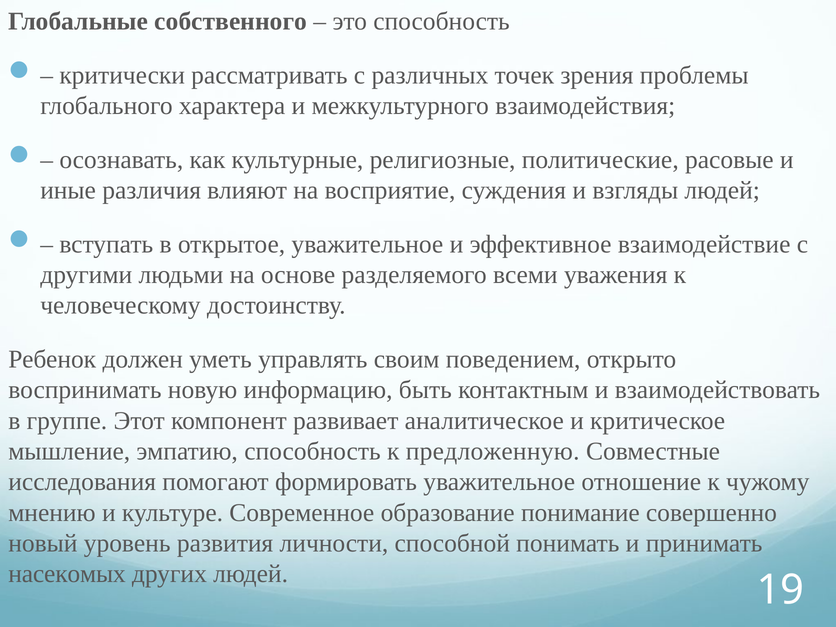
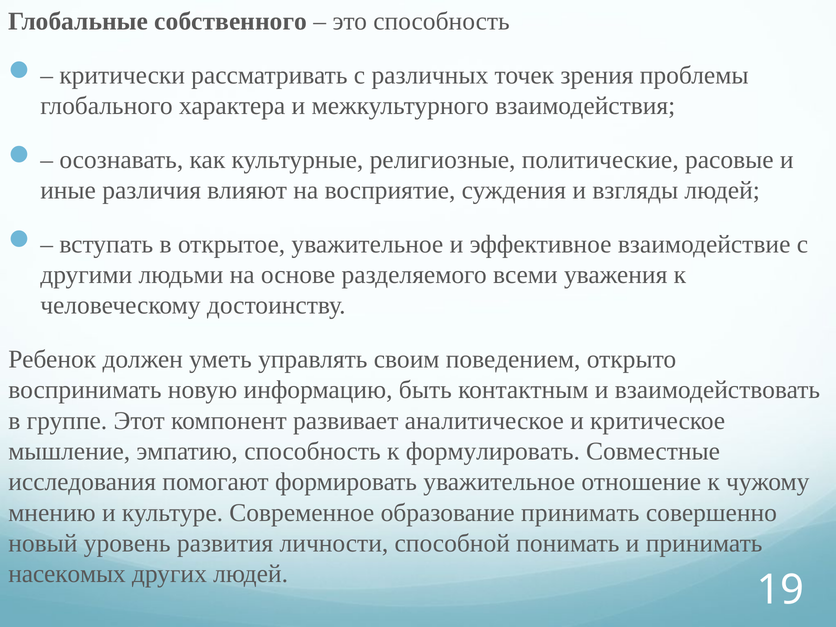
предложенную: предложенную -> формулировать (493, 451)
образование понимание: понимание -> принимать (580, 513)
